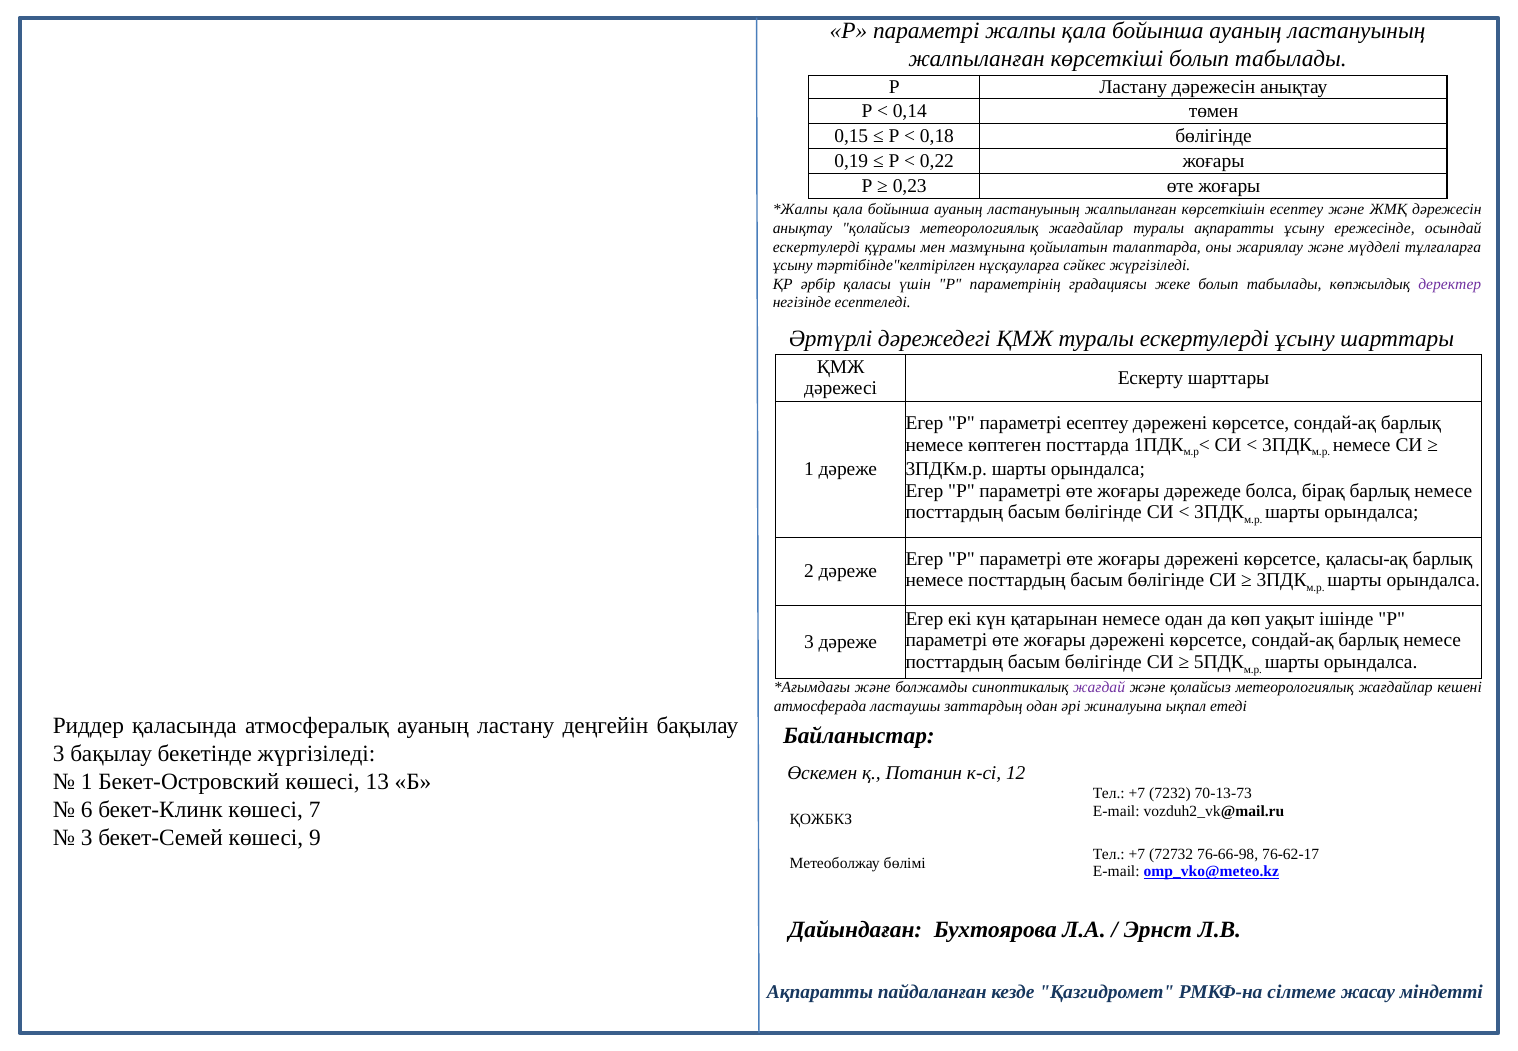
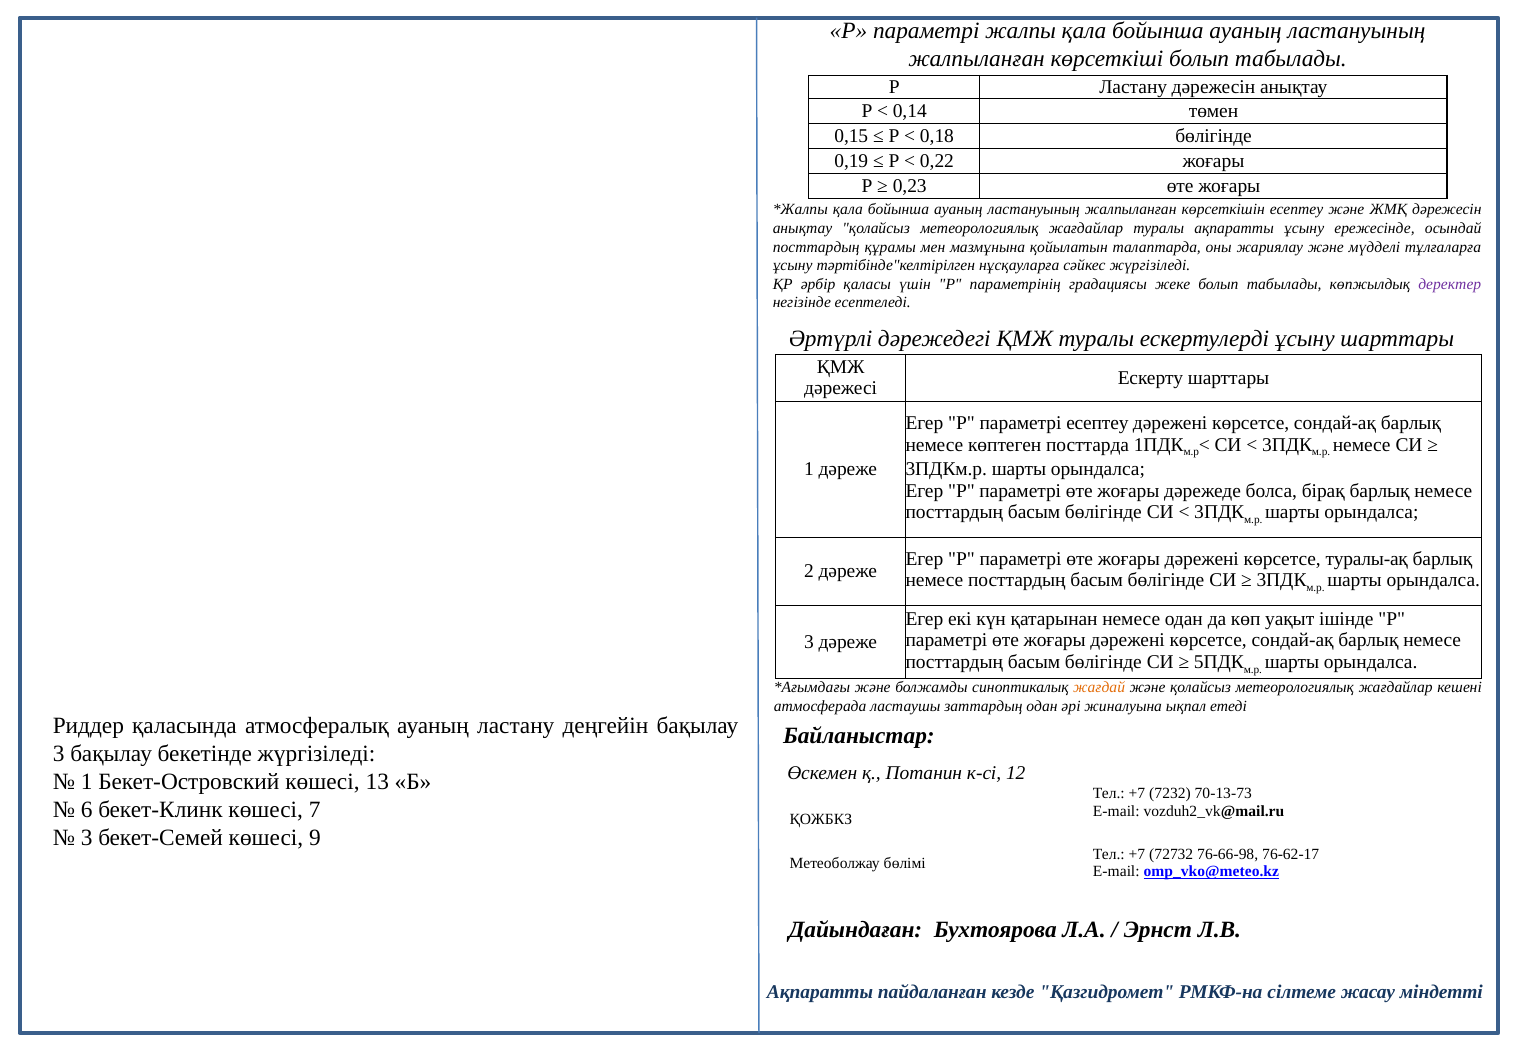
ескертулерді: ескертулерді -> посттардың (816, 247)
қаласы-ақ: қаласы-ақ -> туралы-ақ (1367, 559)
жағдай colour: purple -> orange (1099, 688)
